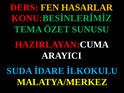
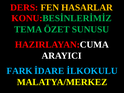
SUDA: SUDA -> FARK (20, 71)
